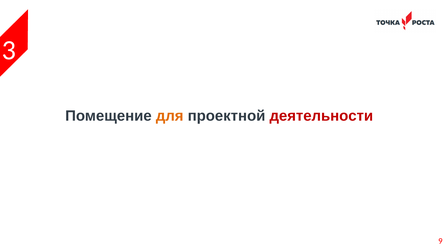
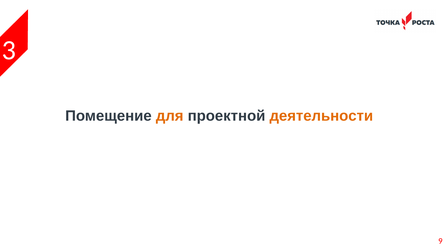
деятельности colour: red -> orange (321, 116)
